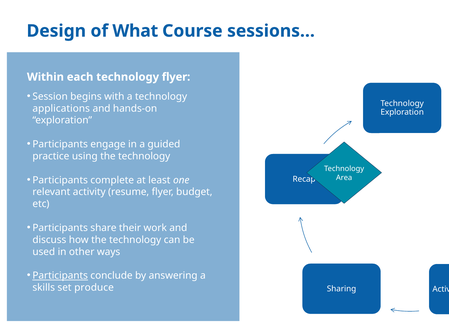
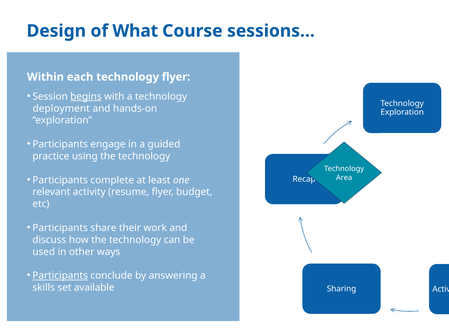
begins underline: none -> present (86, 97)
applications: applications -> deployment (61, 109)
produce: produce -> available (94, 288)
